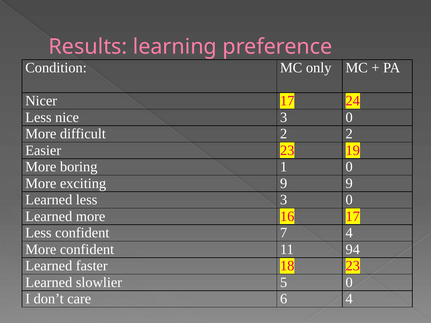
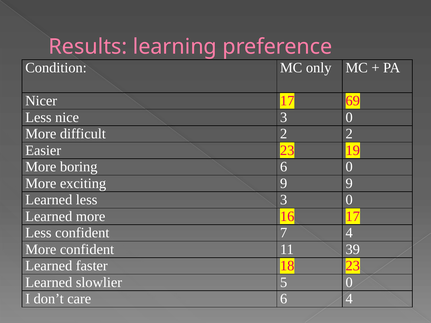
24: 24 -> 69 (353, 101)
boring 1: 1 -> 6 (284, 167)
94: 94 -> 39 (353, 249)
